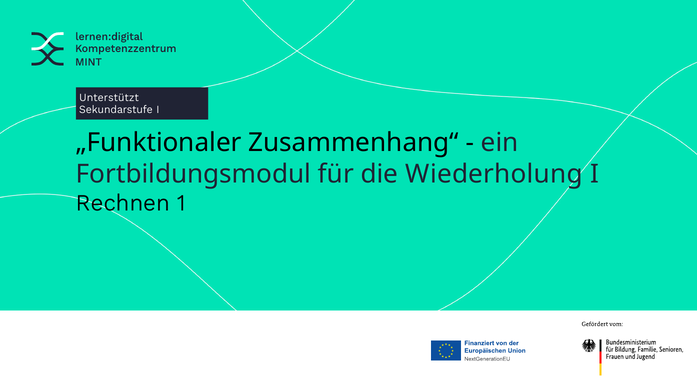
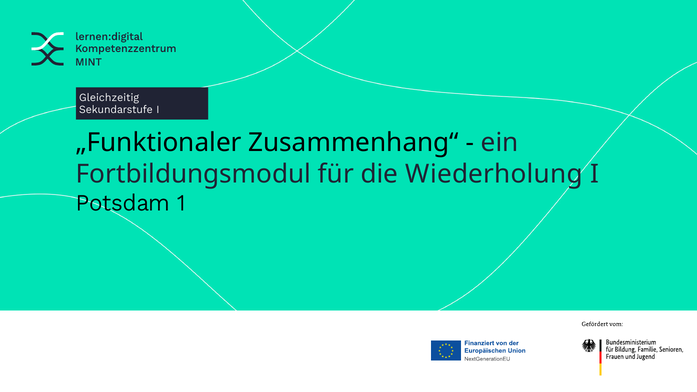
Unterstützt: Unterstützt -> Gleichzeitig (109, 98)
Rechnen: Rechnen -> Potsdam (123, 203)
